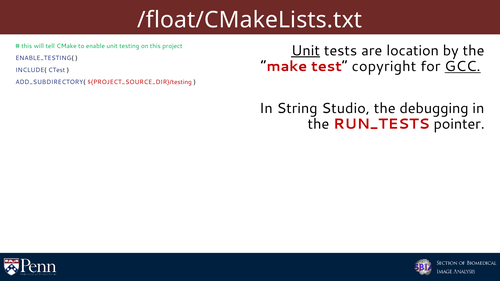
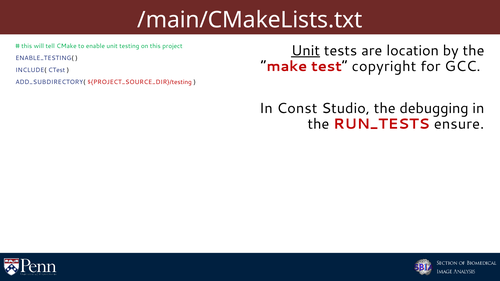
/float/CMakeLists.txt: /float/CMakeLists.txt -> /main/CMakeLists.txt (250, 20)
GCC underline: present -> none (463, 66)
String: String -> Const (297, 108)
pointer: pointer -> ensure (459, 124)
